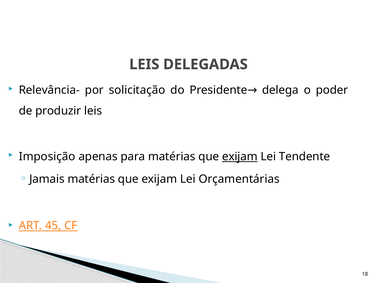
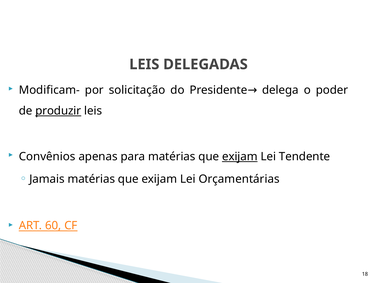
Relevância-: Relevância- -> Modificam- (49, 90)
produzir underline: none -> present (58, 111)
Imposição: Imposição -> Convênios (47, 156)
45: 45 -> 60 (53, 225)
